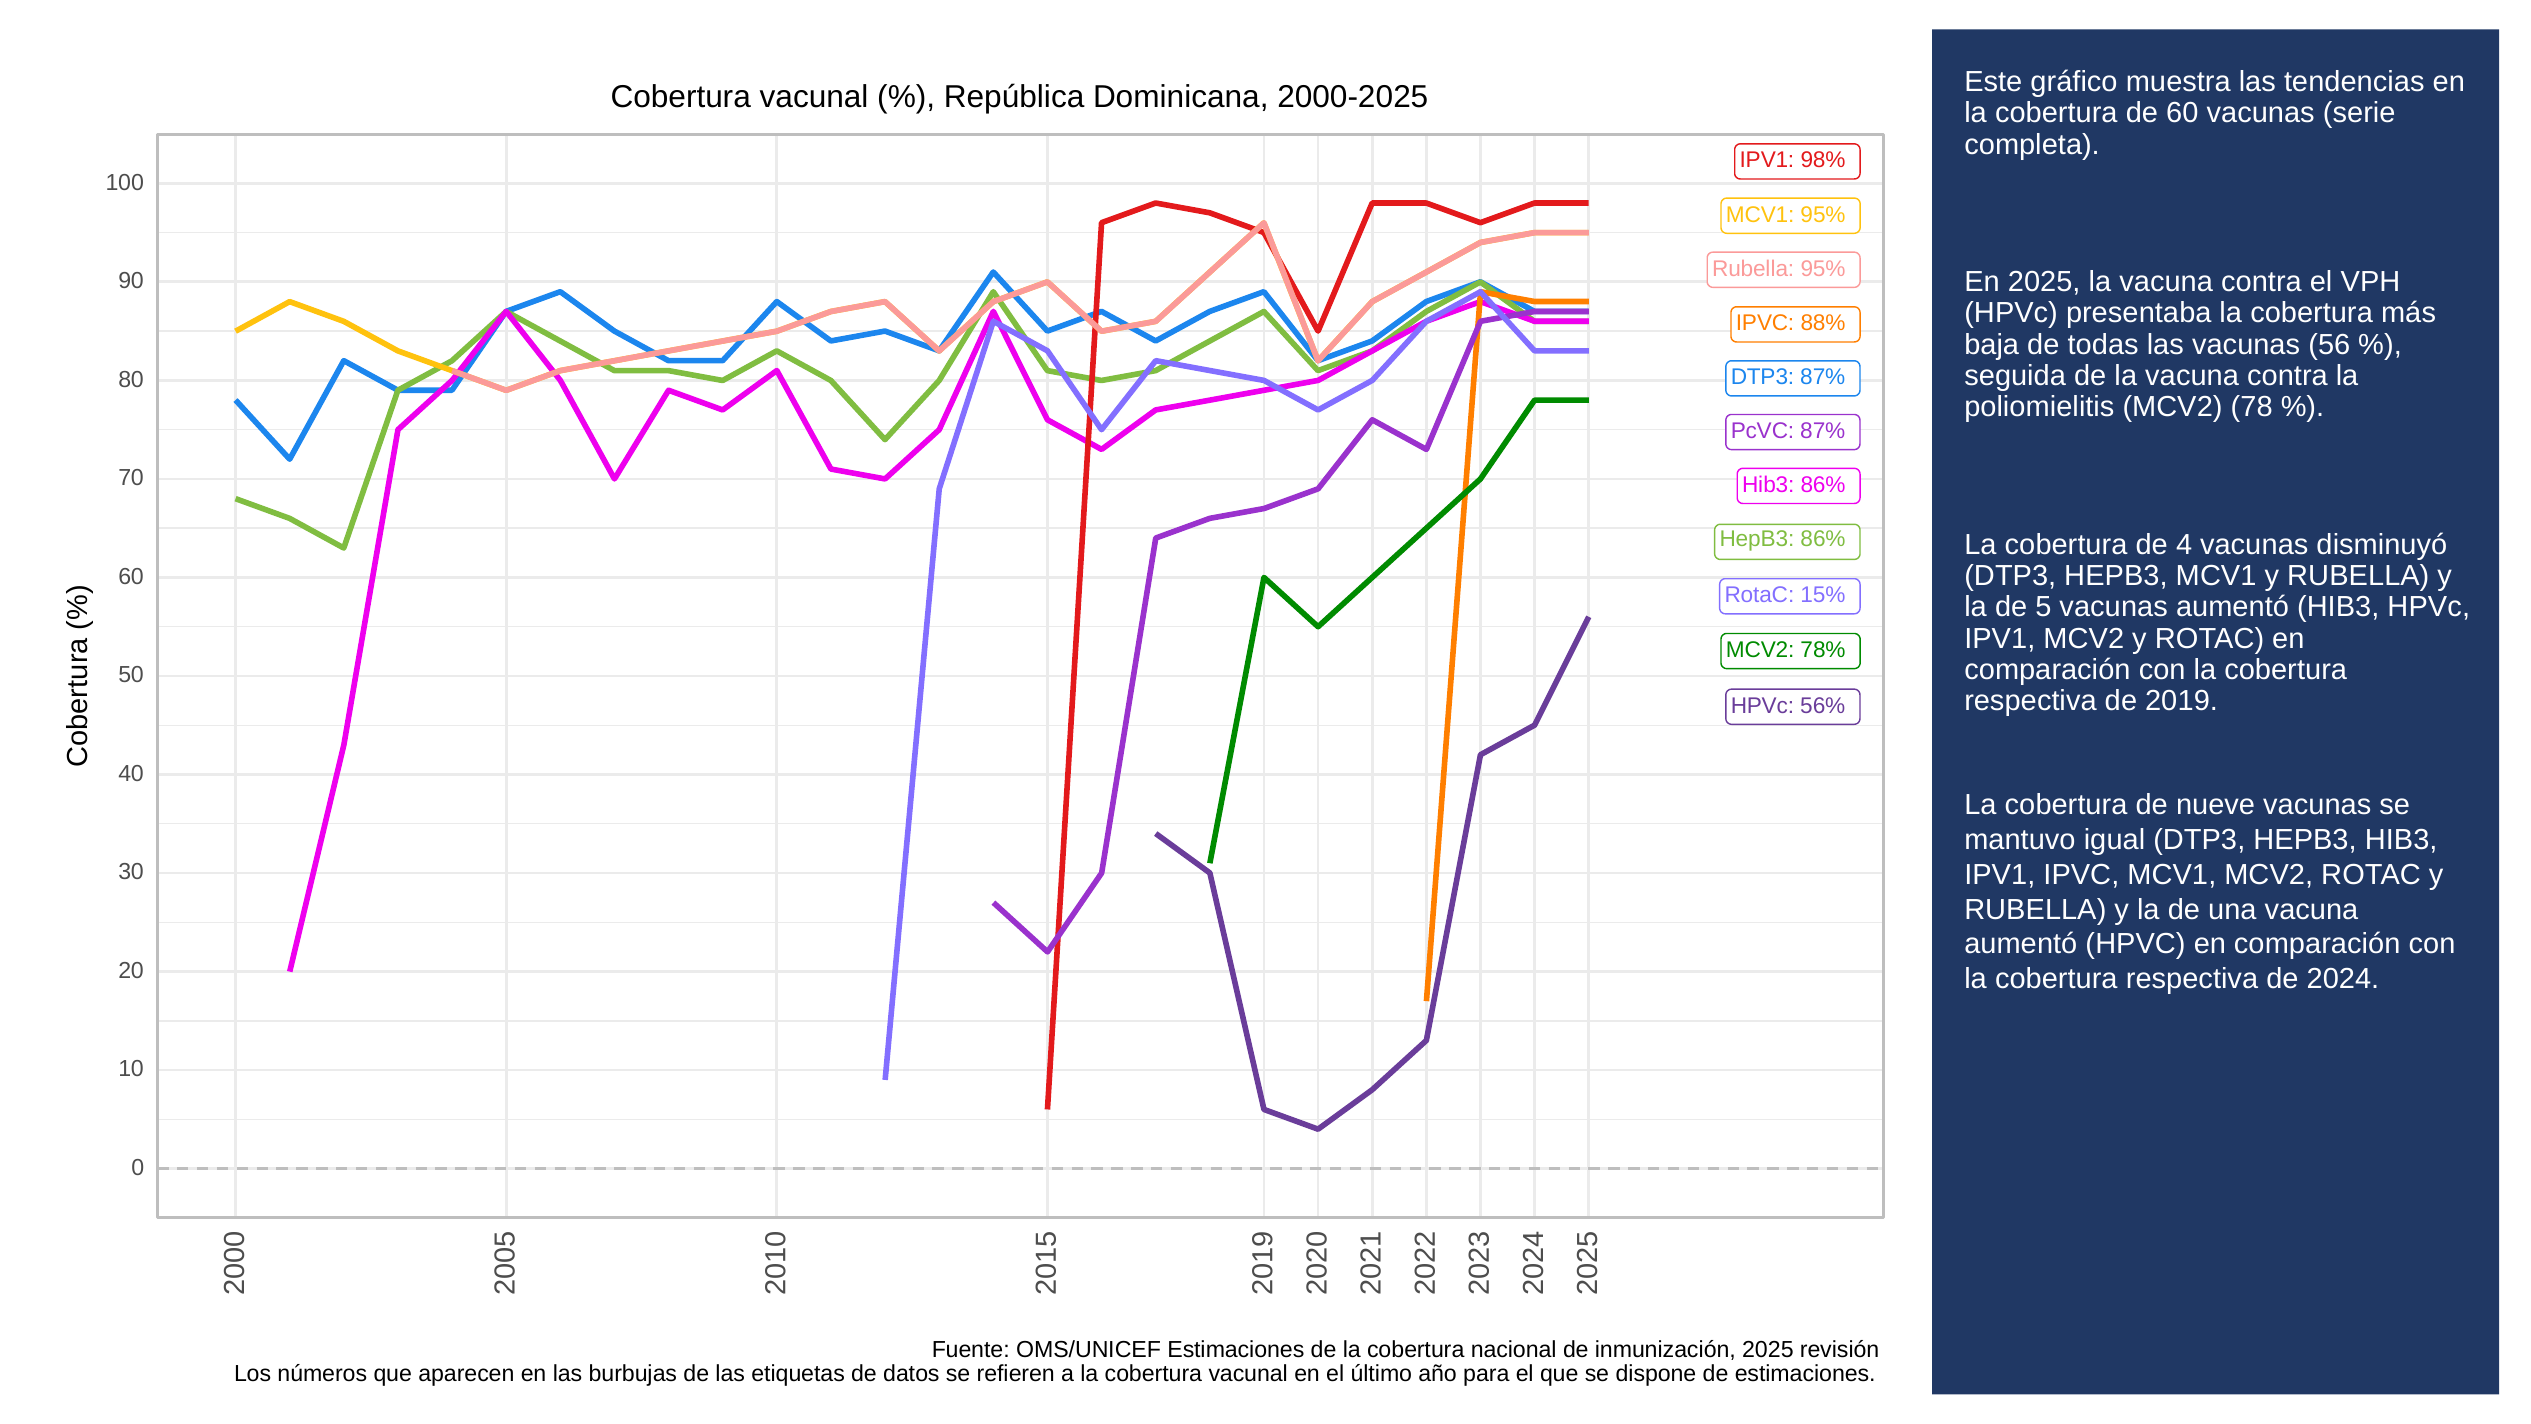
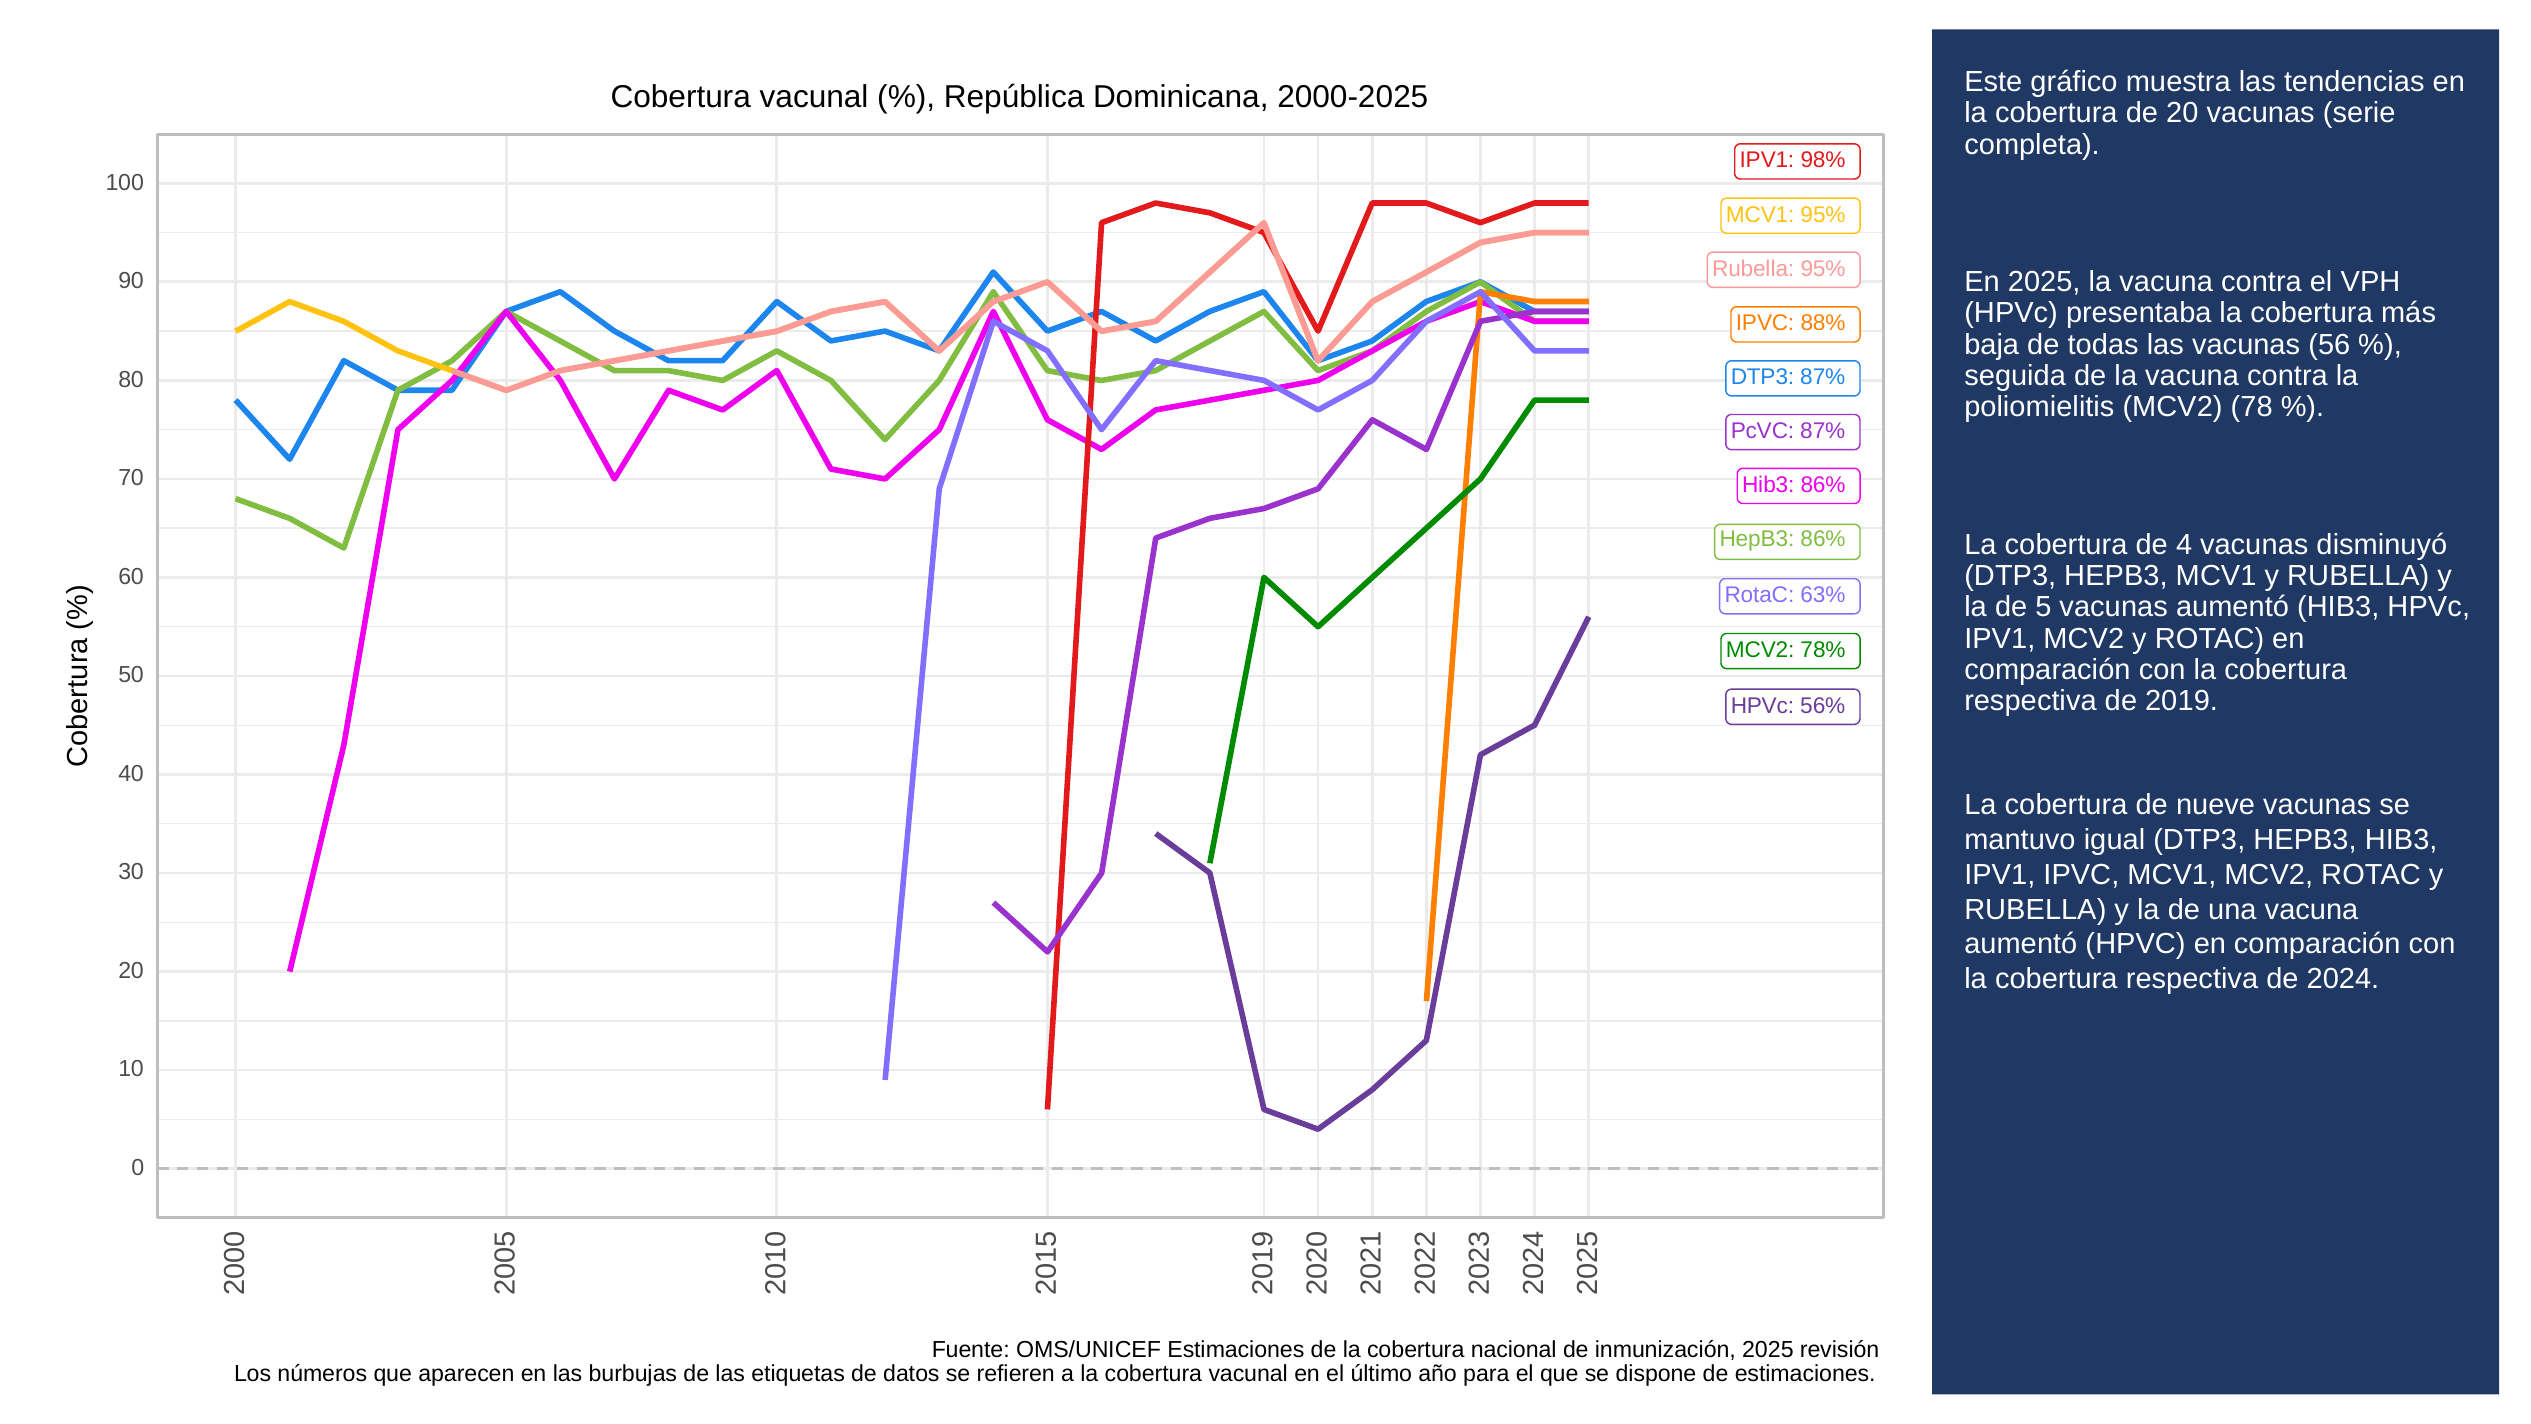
de 60: 60 -> 20 (2182, 113)
15%: 15% -> 63% (1823, 595)
